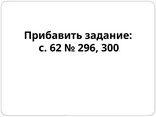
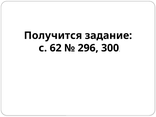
Прибавить: Прибавить -> Получится (53, 36)
